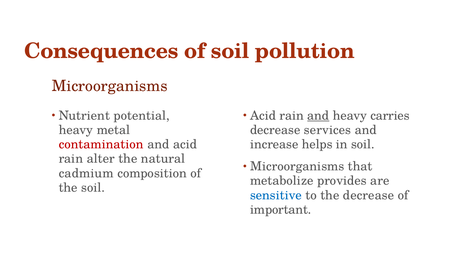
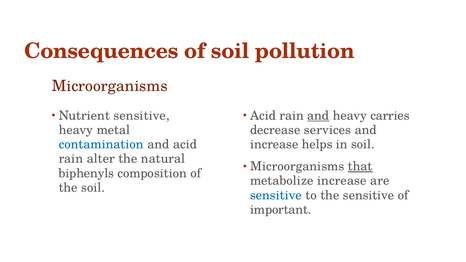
Nutrient potential: potential -> sensitive (142, 116)
contamination colour: red -> blue (101, 144)
that underline: none -> present (360, 167)
cadmium: cadmium -> biphenyls (86, 173)
metabolize provides: provides -> increase (342, 181)
the decrease: decrease -> sensitive (369, 195)
